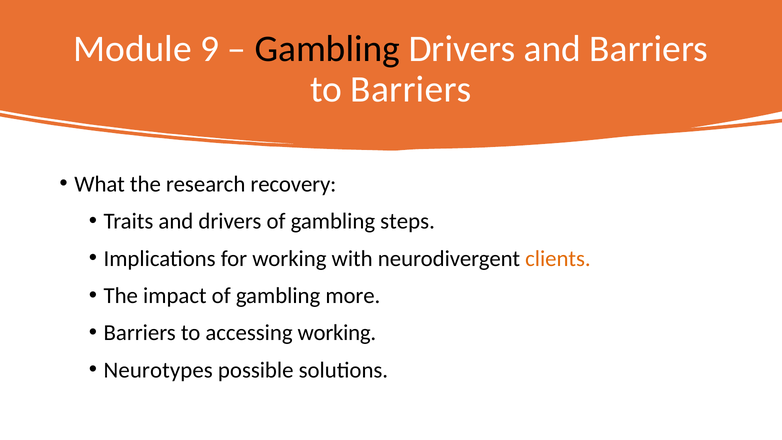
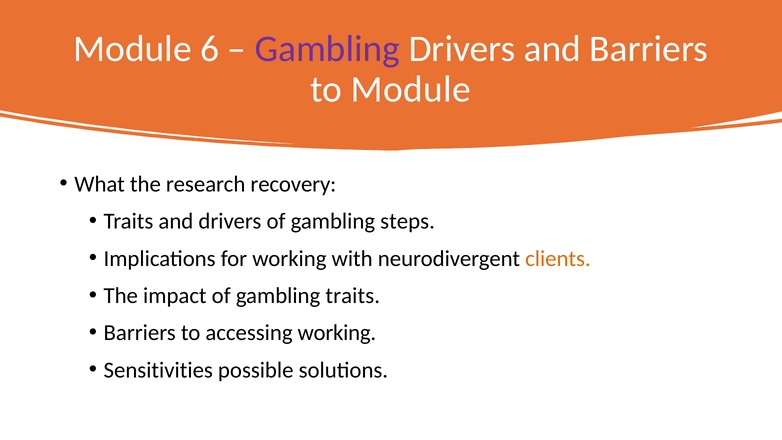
9: 9 -> 6 (210, 49)
Gambling colour: black -> purple (327, 49)
to Barriers: Barriers -> Module (411, 89)
gambling more: more -> traits (353, 296)
Neurotypes: Neurotypes -> Sensitivities (158, 370)
